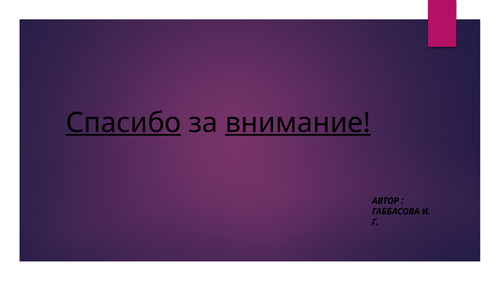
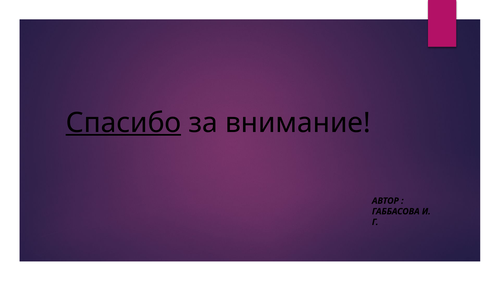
внимание underline: present -> none (298, 123)
